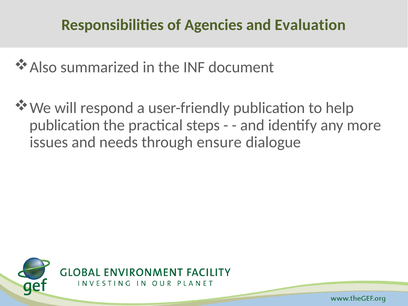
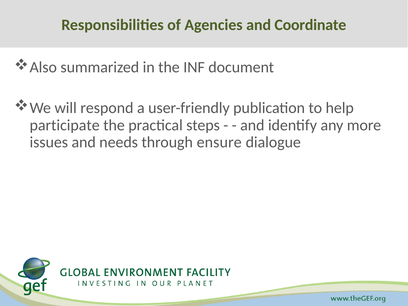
Evaluation: Evaluation -> Coordinate (310, 25)
publication: publication -> participate (65, 125)
